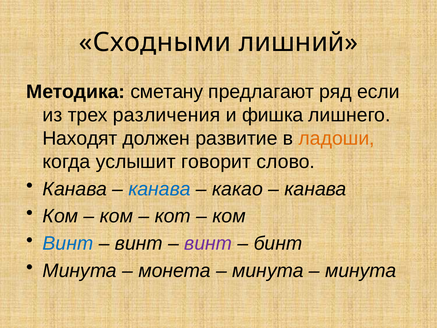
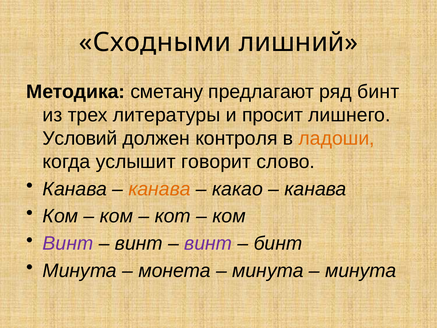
ряд если: если -> бинт (378, 92)
различения: различения -> литературы (167, 115)
фишка: фишка -> просит (273, 115)
Находят: Находят -> Условий (80, 138)
развитие: развитие -> контроля (237, 138)
канава colour: blue -> orange (160, 189)
Винт colour: blue -> purple (68, 243)
